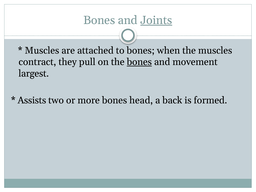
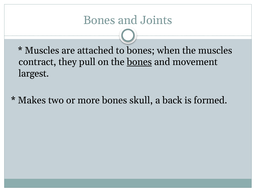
Joints underline: present -> none (156, 20)
Assists: Assists -> Makes (32, 100)
head: head -> skull (141, 100)
